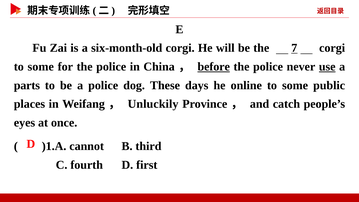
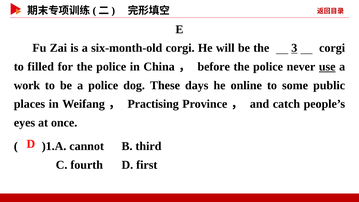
7: 7 -> 3 (294, 48)
some: some -> filled (41, 67)
before underline: present -> none (214, 67)
parts: parts -> work (27, 85)
Unluckily: Unluckily -> Practising (153, 104)
